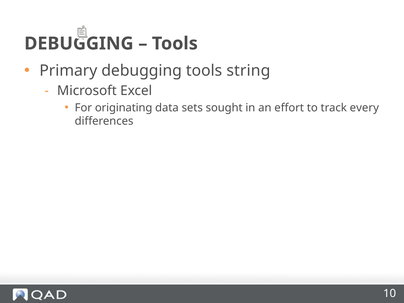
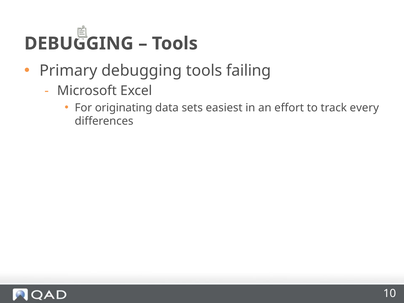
string: string -> failing (249, 71)
sought: sought -> easiest (224, 108)
